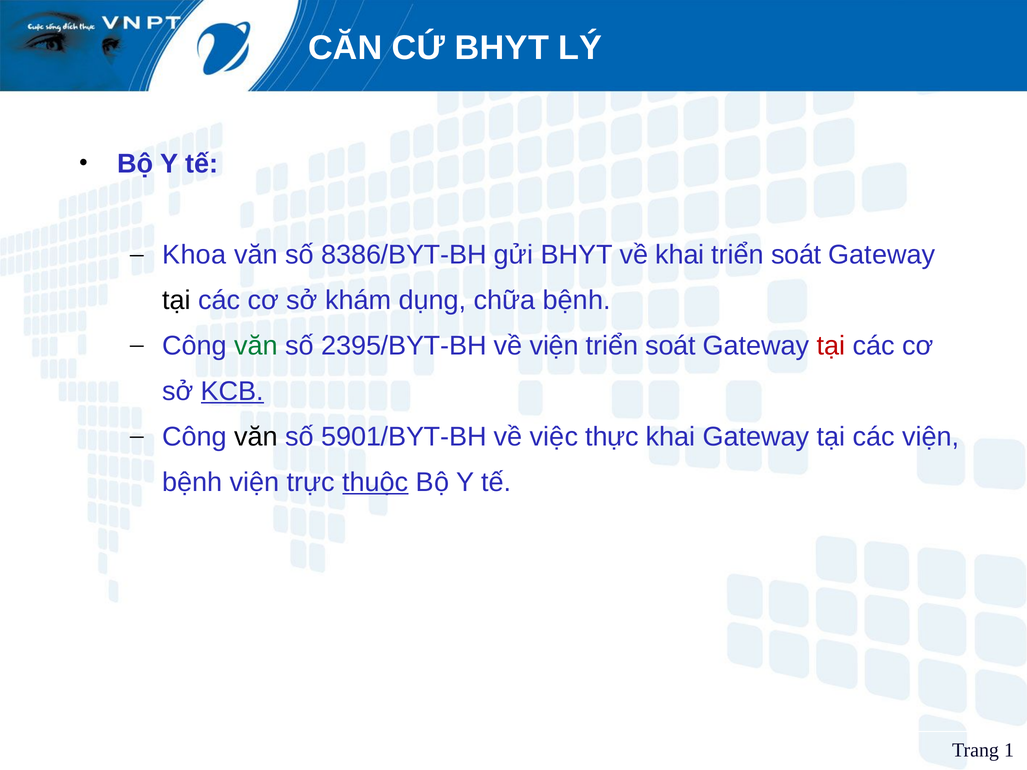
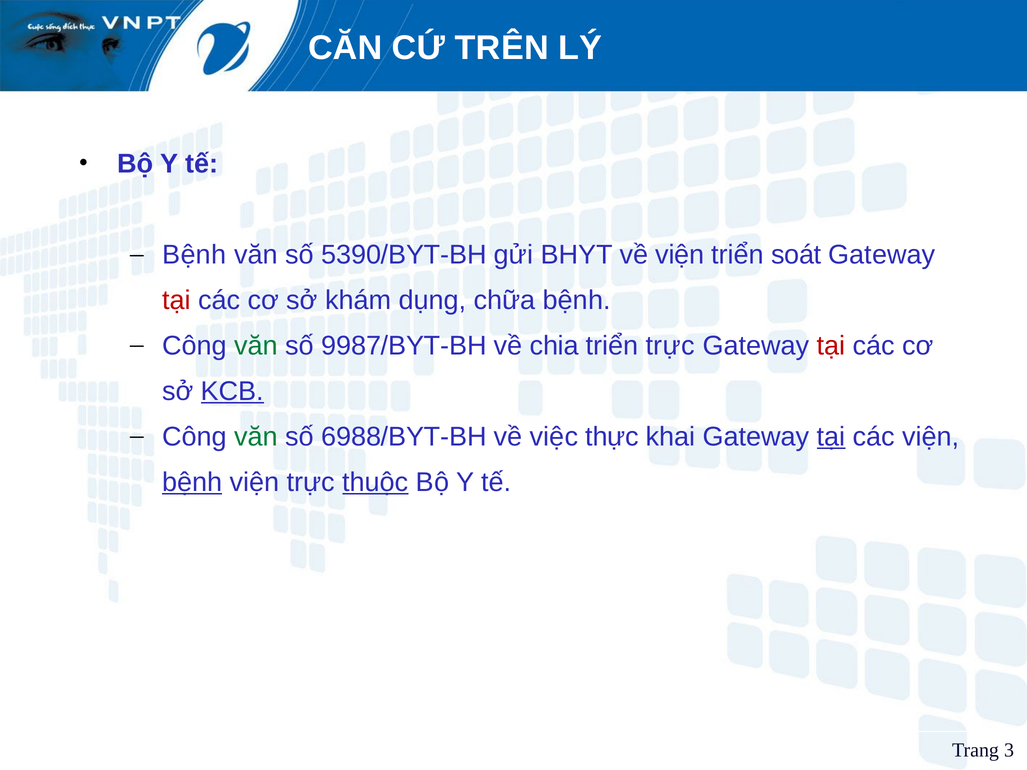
CỨ BHYT: BHYT -> TRÊN (502, 48)
Khoa: Khoa -> Bệnh (194, 255)
8386/BYT-BH: 8386/BYT-BH -> 5390/BYT-BH (404, 255)
về khai: khai -> viện (680, 255)
tại colour: black -> red (176, 300)
2395/BYT-BH: 2395/BYT-BH -> 9987/BYT-BH (404, 346)
về viện: viện -> chia (554, 346)
soát: soát -> trực (670, 346)
văn colour: black -> green (256, 437)
5901/BYT-BH: 5901/BYT-BH -> 6988/BYT-BH (404, 437)
tại underline: none -> present (831, 437)
bệnh underline: none -> present (192, 482)
1: 1 -> 3 (1009, 751)
